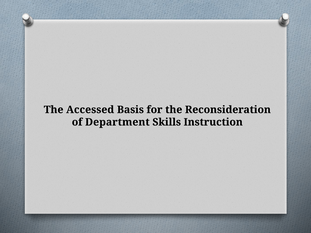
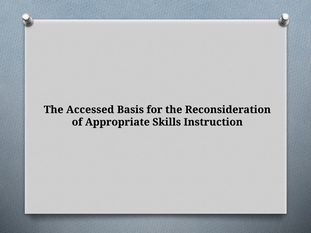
Department: Department -> Appropriate (117, 122)
